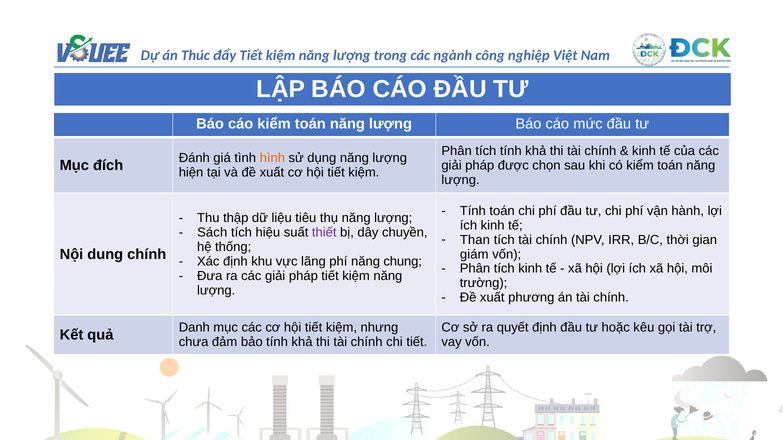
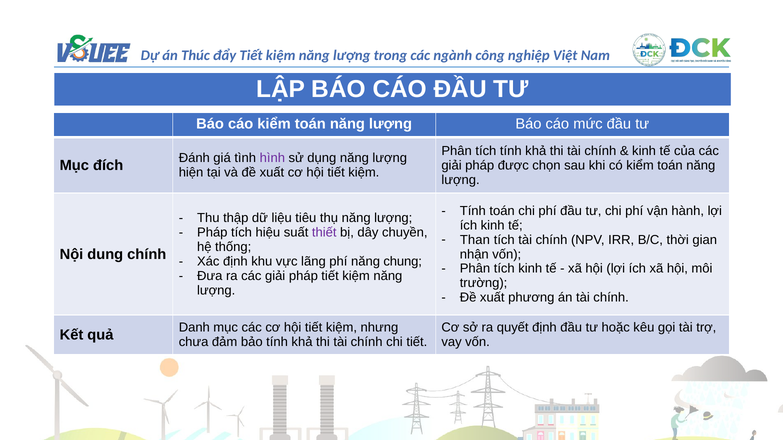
hình colour: orange -> purple (272, 158)
Sách: Sách -> Pháp (212, 233)
giám: giám -> nhận (474, 254)
